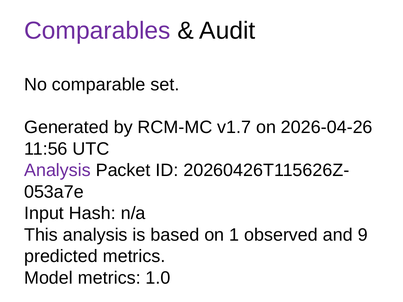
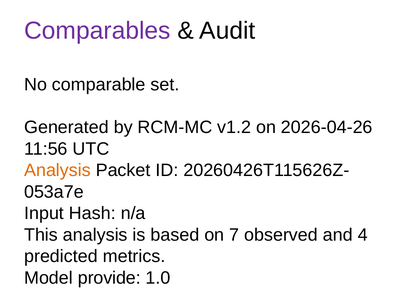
v1.7: v1.7 -> v1.2 (234, 128)
Analysis colour: purple -> orange (57, 171)
1: 1 -> 7 (234, 235)
9: 9 -> 4 (363, 235)
Model metrics: metrics -> provide (109, 278)
